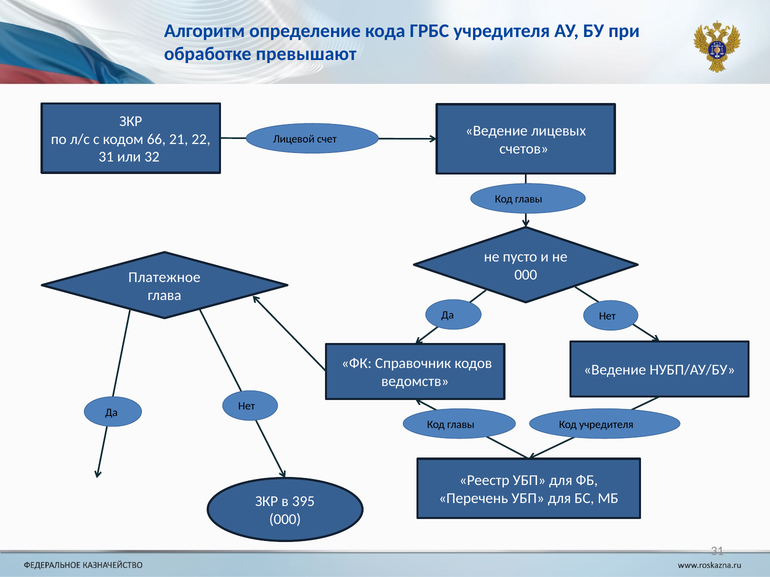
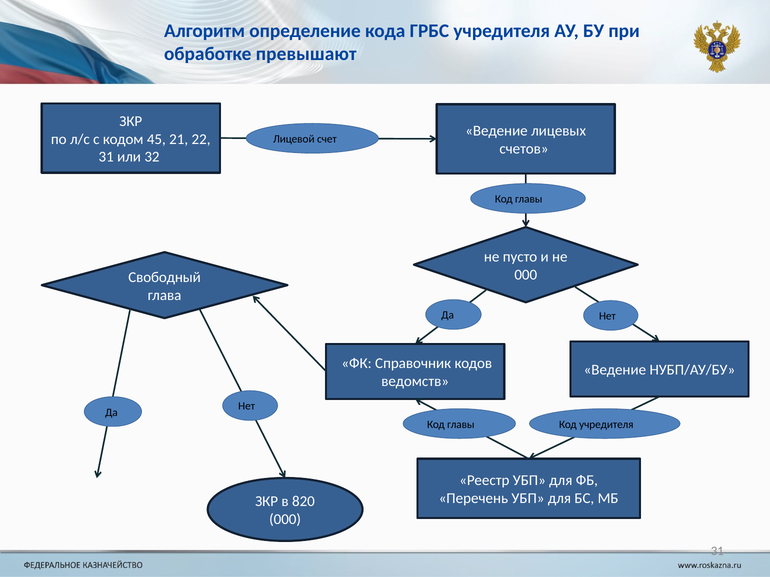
66: 66 -> 45 (156, 139)
Платежное: Платежное -> Свободный (165, 277)
395: 395 -> 820 (303, 502)
